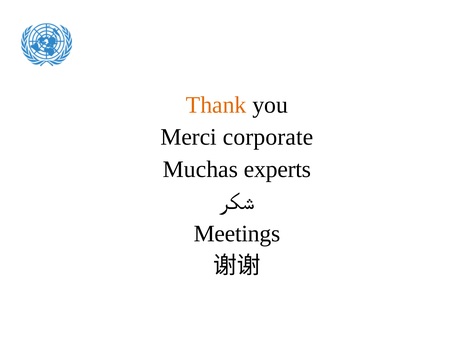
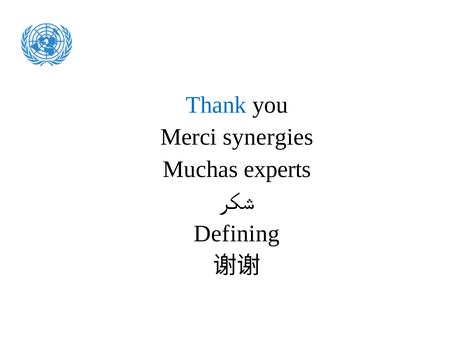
Thank colour: orange -> blue (216, 105)
corporate: corporate -> synergies (268, 137)
Meetings: Meetings -> Defining (237, 234)
